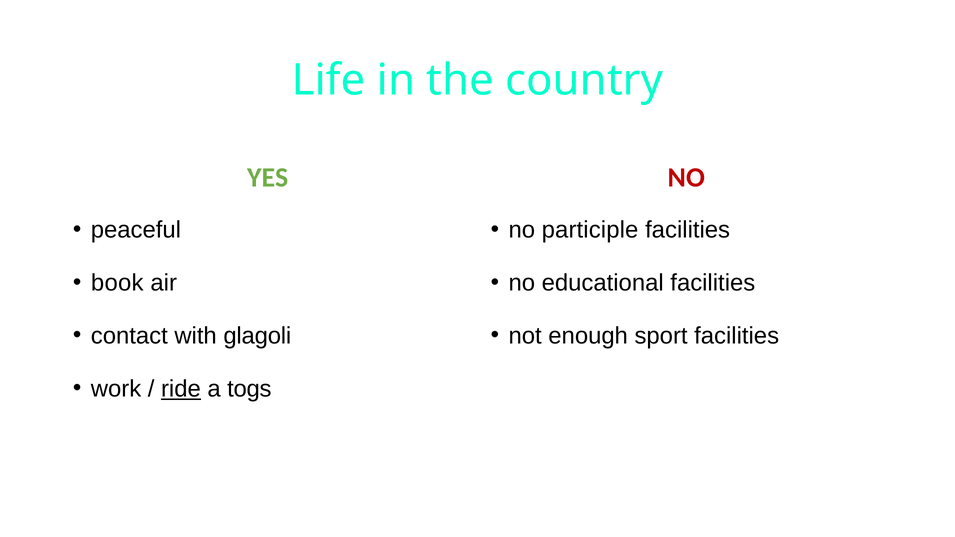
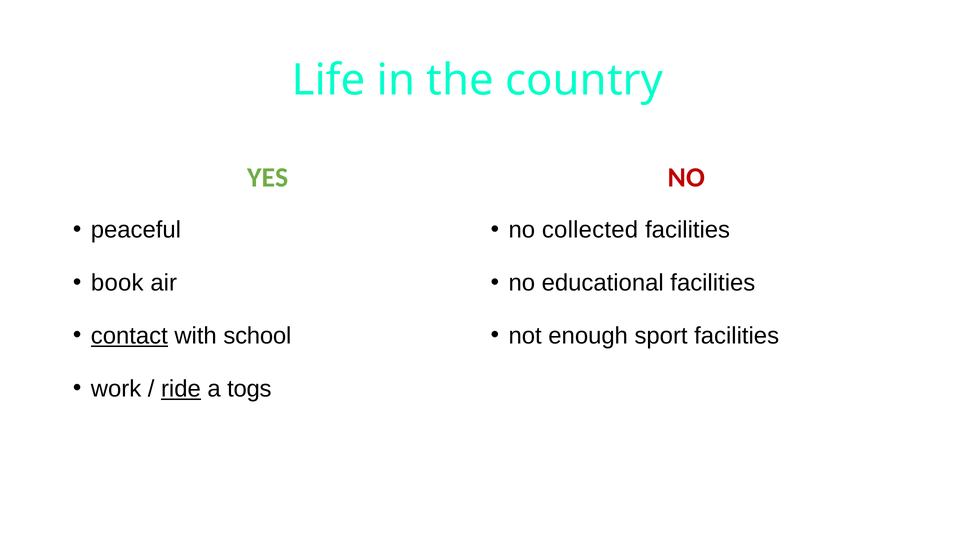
participle: participle -> collected (590, 230)
contact underline: none -> present (129, 336)
glagoli: glagoli -> school (257, 336)
